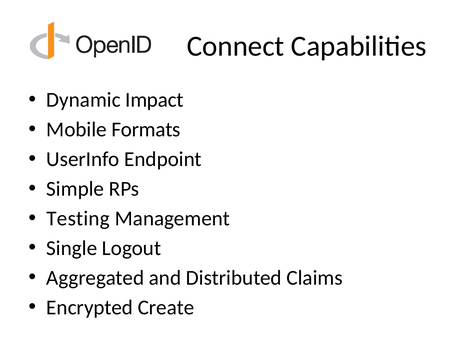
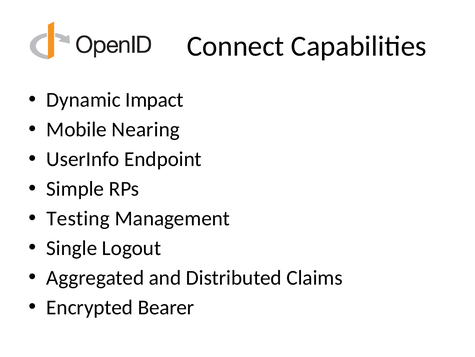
Formats: Formats -> Nearing (146, 129)
Create: Create -> Bearer (166, 307)
